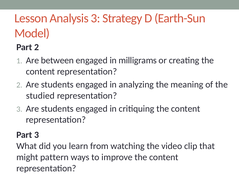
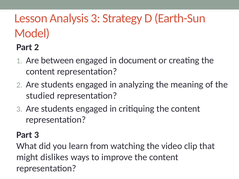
milligrams: milligrams -> document (138, 60)
pattern: pattern -> dislikes (54, 157)
